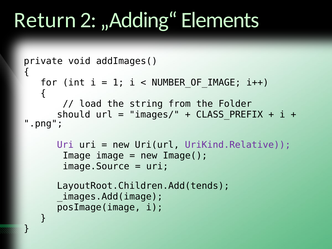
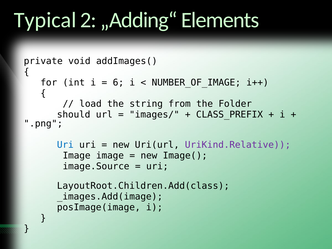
Return: Return -> Typical (45, 20)
1: 1 -> 6 (118, 83)
Uri colour: purple -> blue (65, 145)
LayoutRoot.Children.Add(tends: LayoutRoot.Children.Add(tends -> LayoutRoot.Children.Add(class (143, 186)
